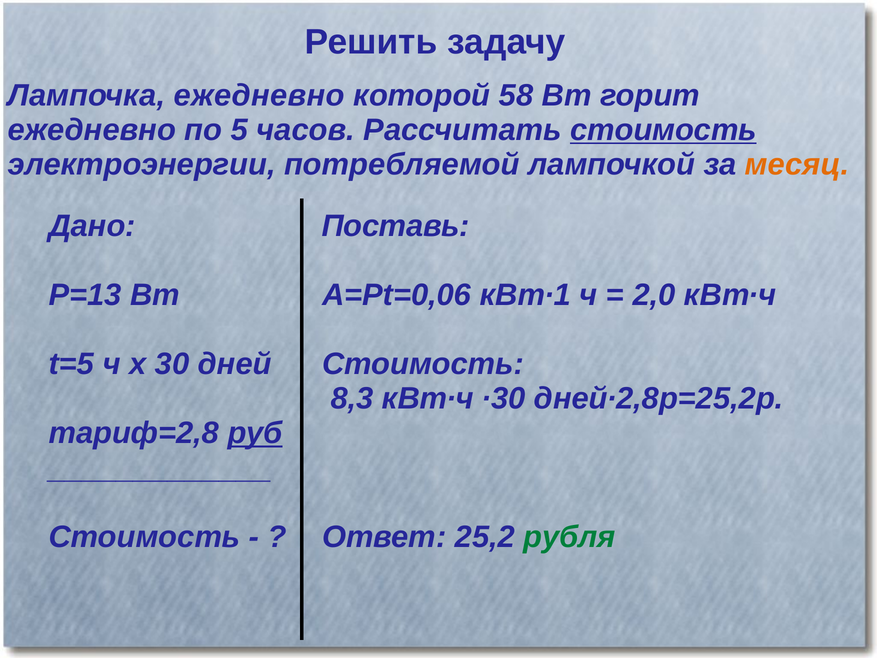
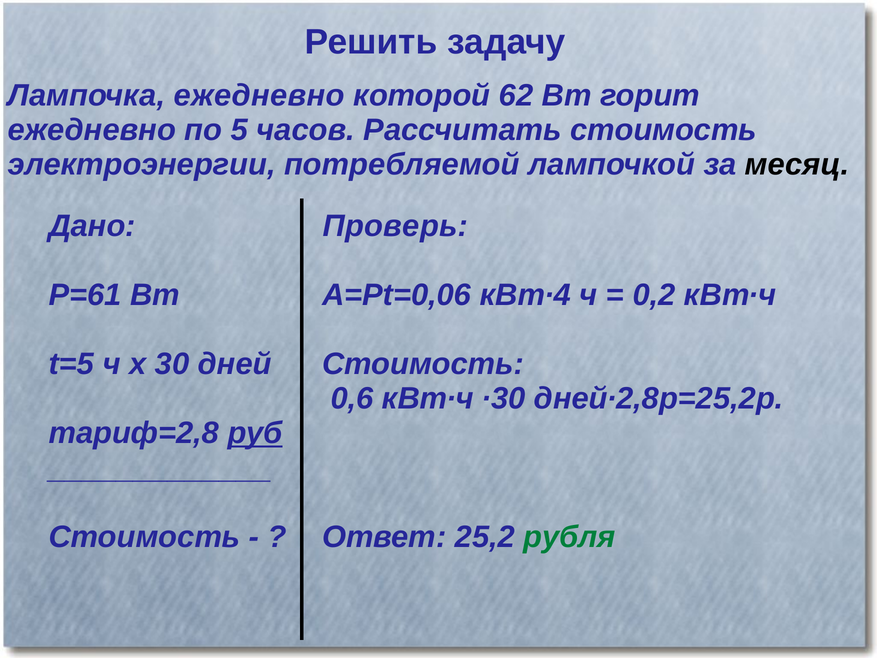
58: 58 -> 62 (516, 95)
стоимость underline: present -> none (664, 130)
месяц colour: orange -> black (797, 164)
Поставь: Поставь -> Проверь (395, 226)
Р=13: Р=13 -> Р=61 (85, 295)
кВт∙1: кВт∙1 -> кВт∙4 (525, 295)
2,0: 2,0 -> 0,2 (654, 295)
8,3: 8,3 -> 0,6 (352, 399)
